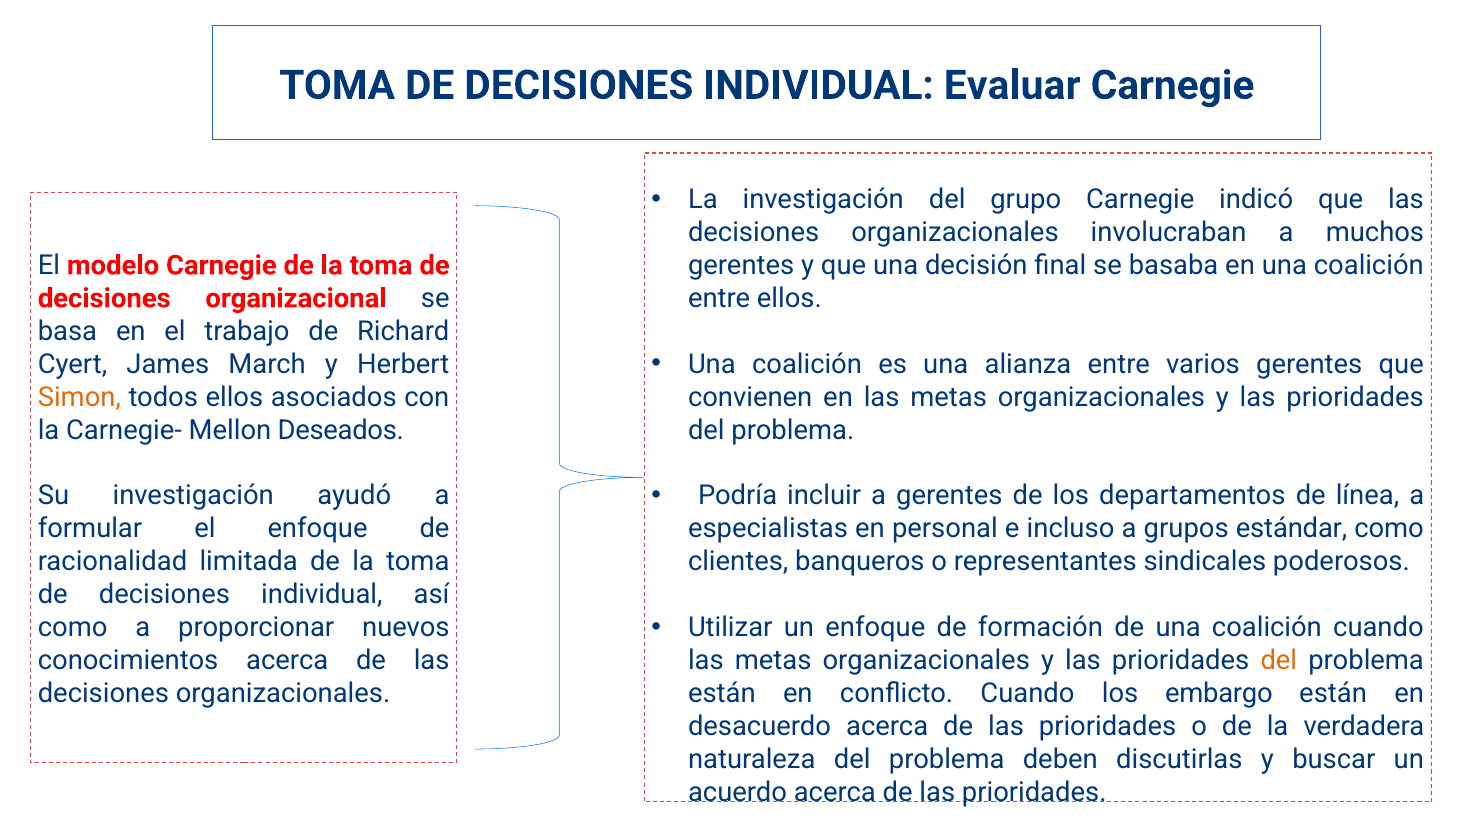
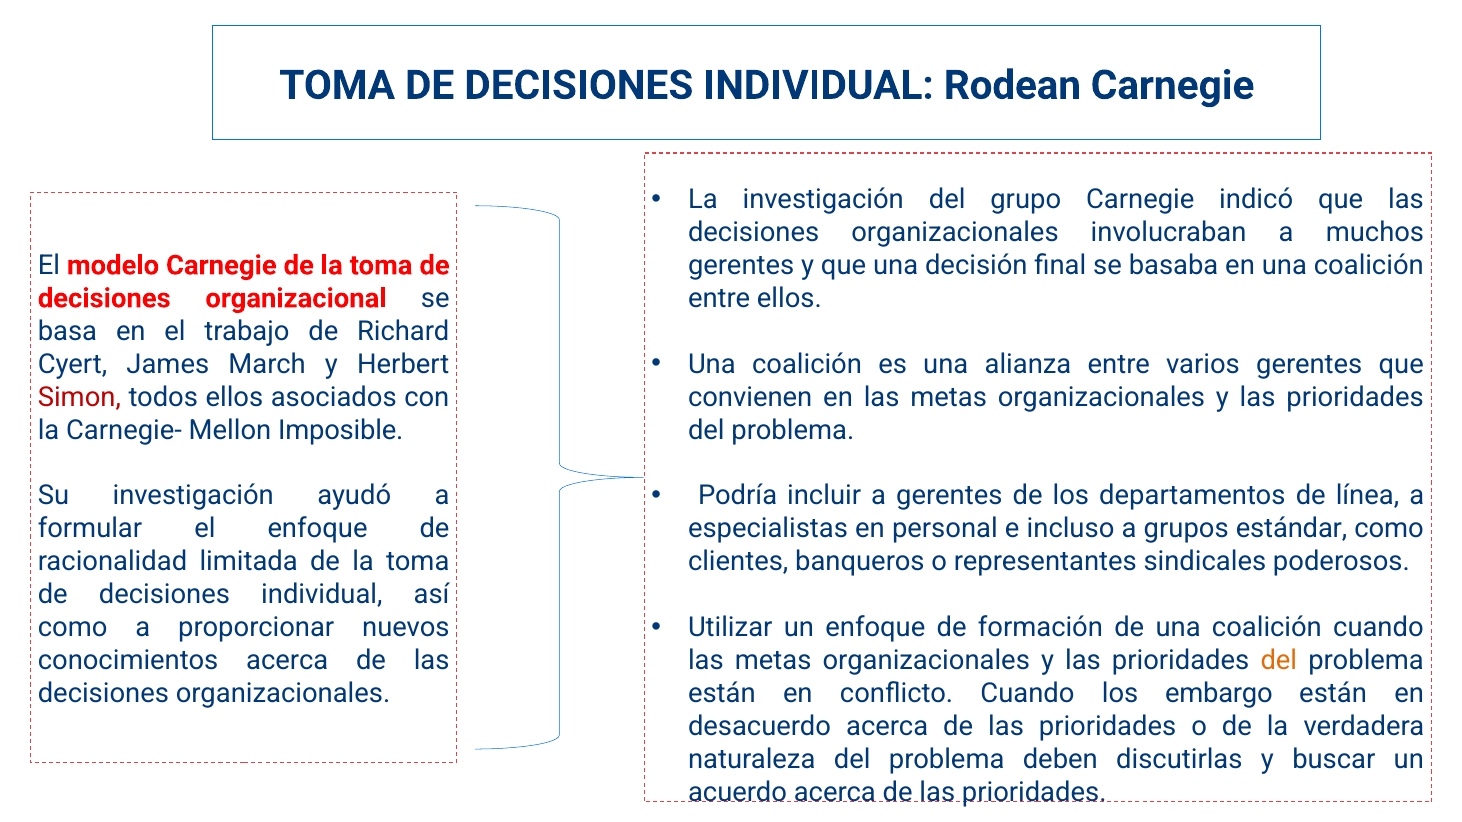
Evaluar: Evaluar -> Rodean (1012, 85)
Simon colour: orange -> red (79, 397)
Deseados: Deseados -> Imposible (341, 430)
